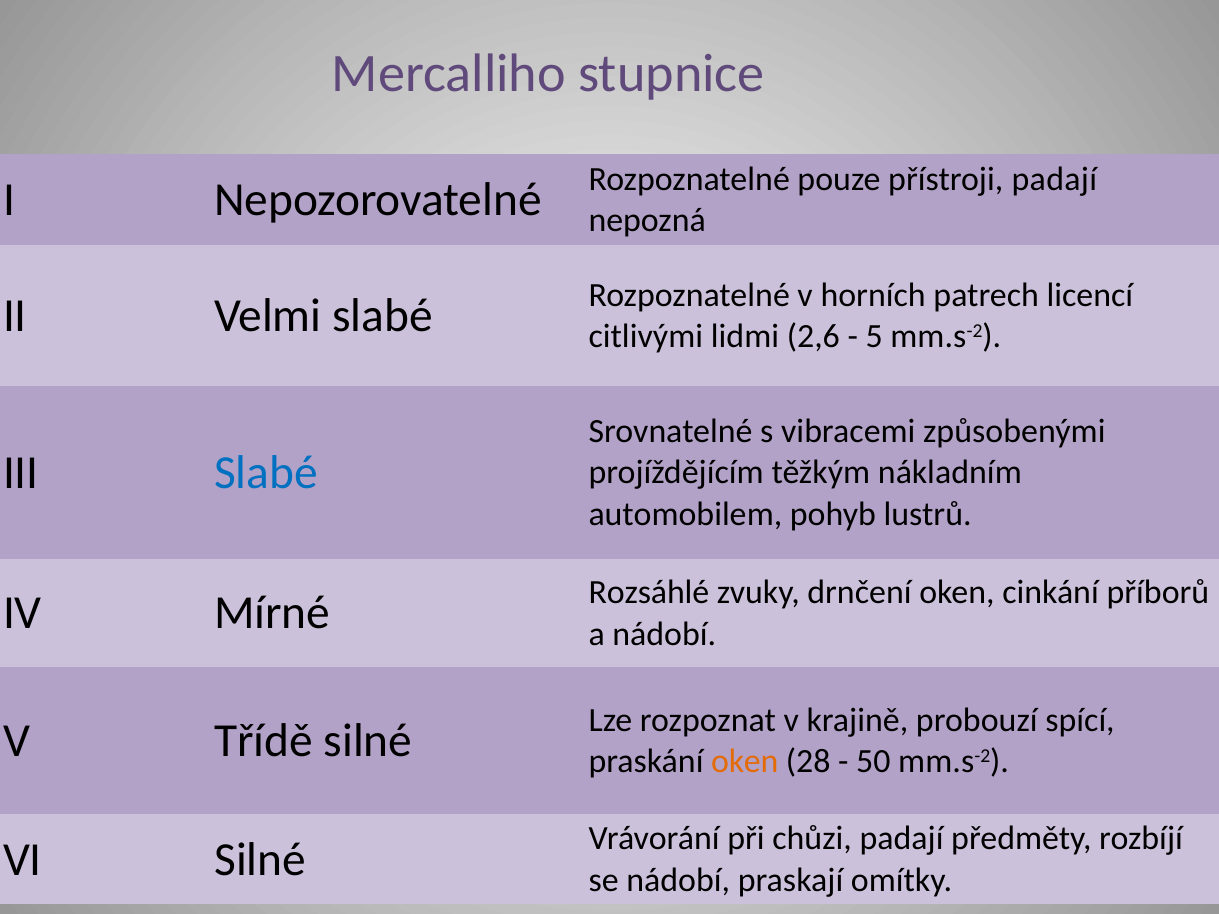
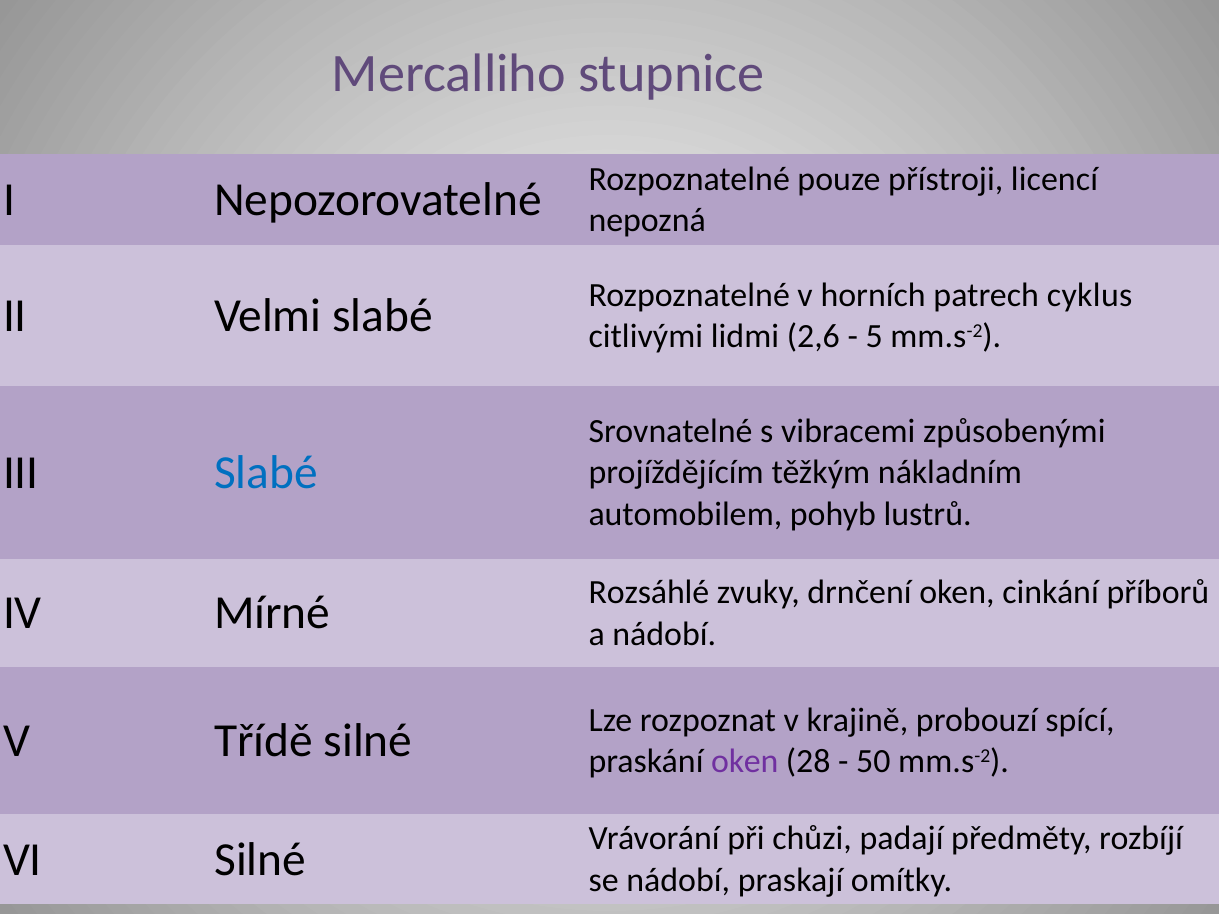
přístroji padají: padají -> licencí (1054, 179)
licencí: licencí -> cyklus (1090, 295)
oken colour: orange -> purple (745, 761)
